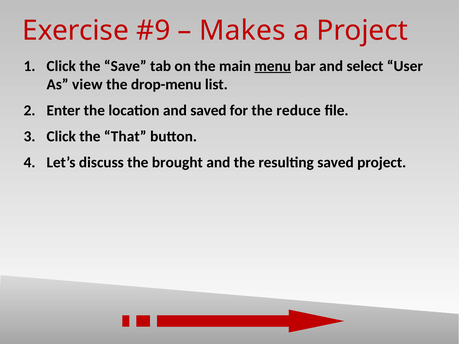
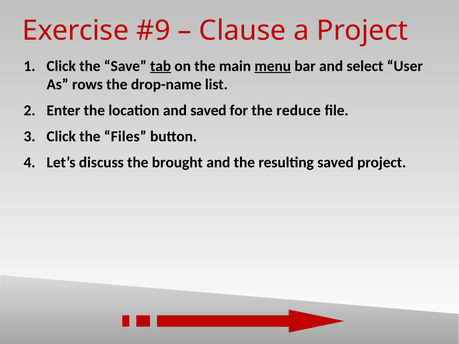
Makes: Makes -> Clause (243, 31)
tab underline: none -> present (161, 66)
view: view -> rows (87, 84)
drop-menu: drop-menu -> drop-name (166, 84)
That: That -> Files (125, 136)
